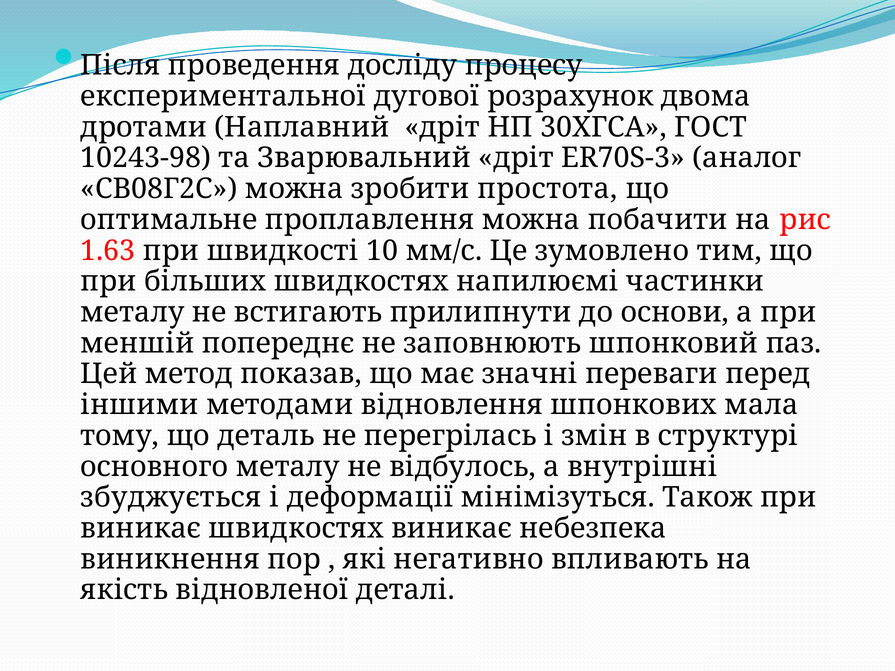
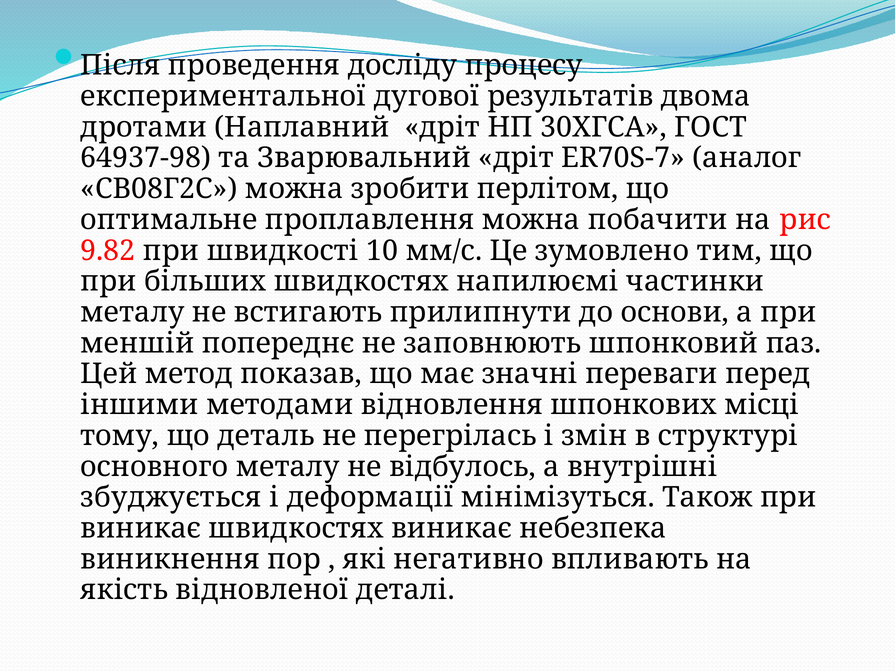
розрахунок: розрахунок -> результатів (570, 96)
10243-98: 10243-98 -> 64937-98 (146, 158)
ER70S-3: ER70S-3 -> ER70S-7 (623, 158)
простота: простота -> перлітом (548, 189)
1.63: 1.63 -> 9.82 (108, 251)
мала: мала -> місці (762, 405)
